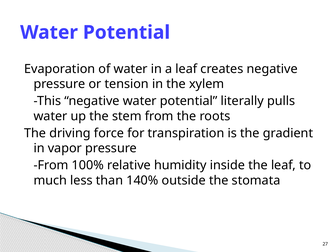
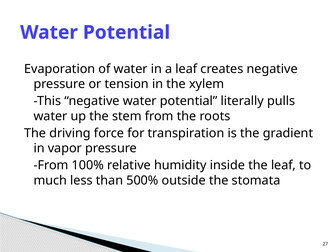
140%: 140% -> 500% (142, 180)
